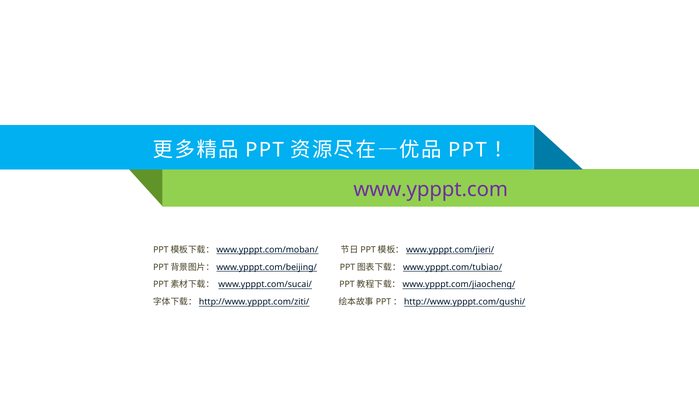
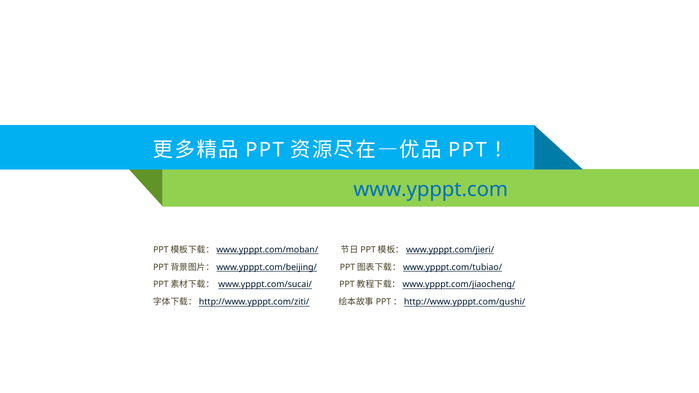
www.ypppt.com colour: purple -> blue (431, 189)
